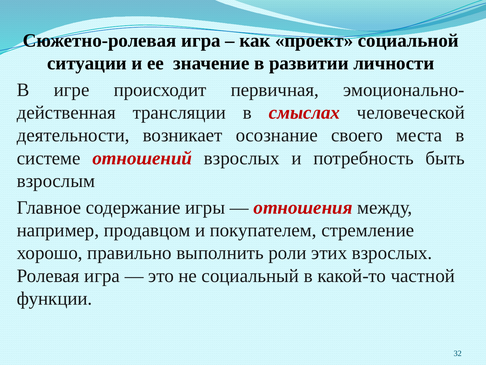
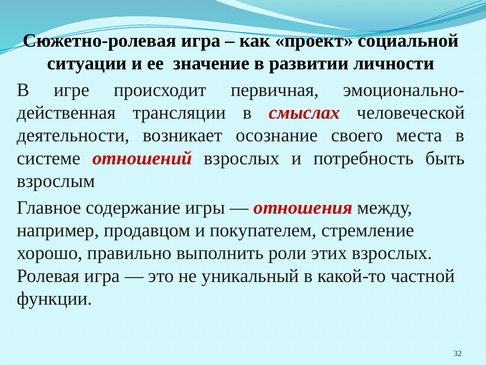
социальный: социальный -> уникальный (250, 275)
